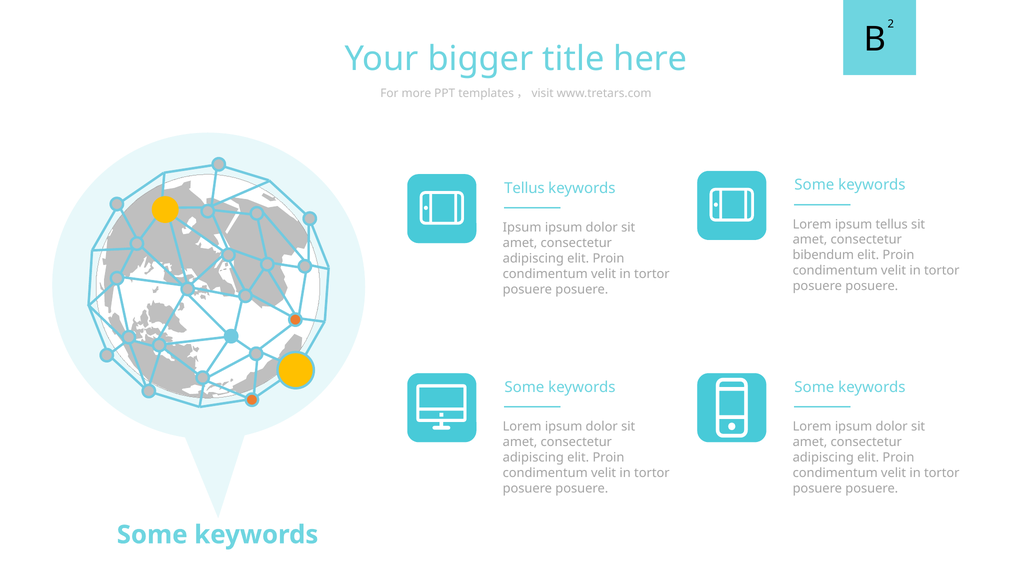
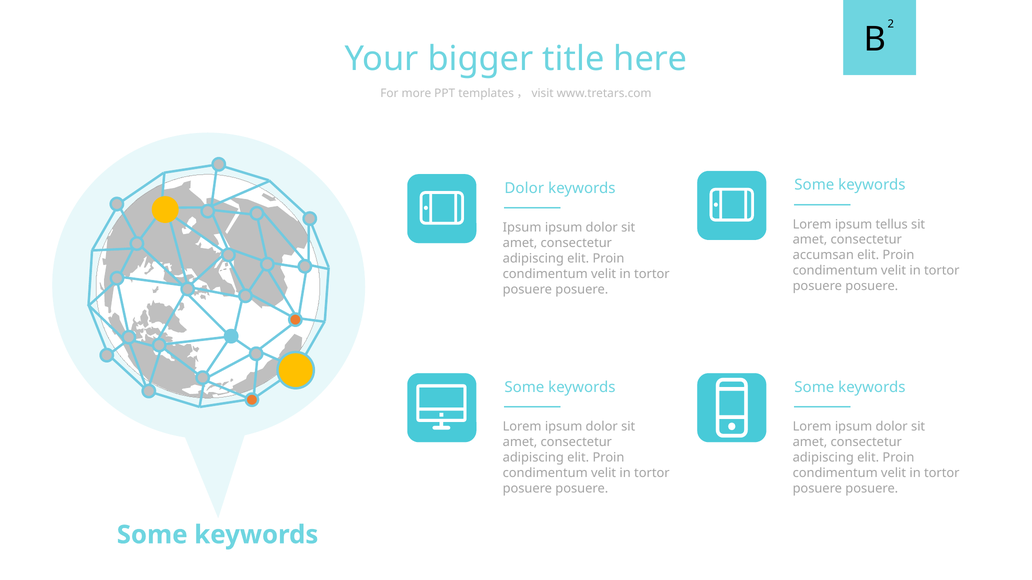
Tellus: Tellus -> Dolor (524, 188)
bibendum: bibendum -> accumsan (823, 255)
